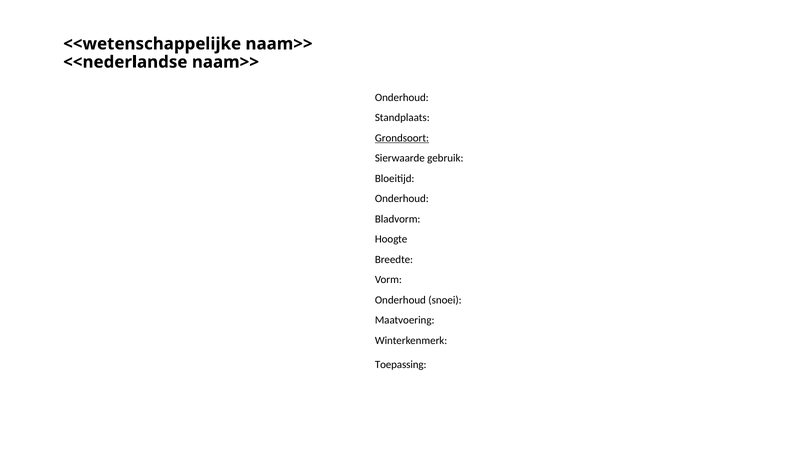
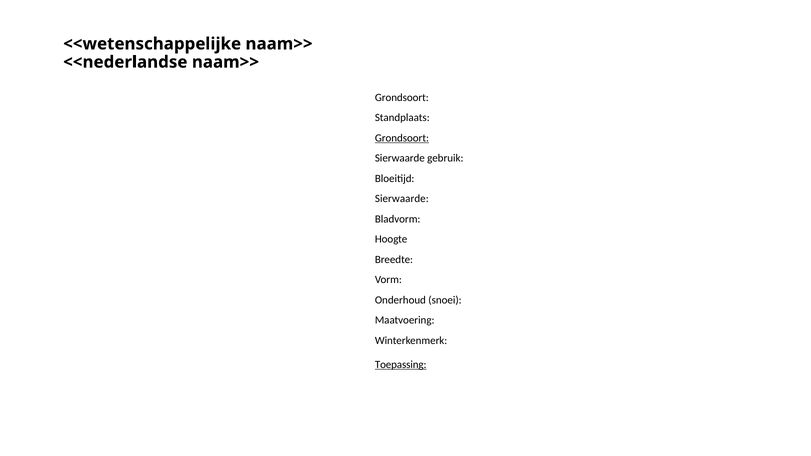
Onderhoud: Onderhoud -> Grondsoort (402, 98)
Onderhoud: Onderhoud -> Sierwaarde (402, 199)
Toepassing underline: none -> present (401, 365)
